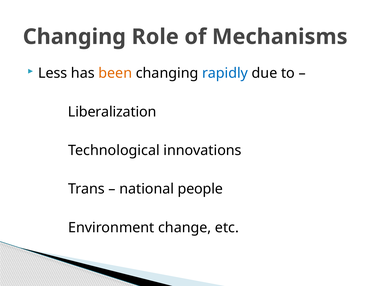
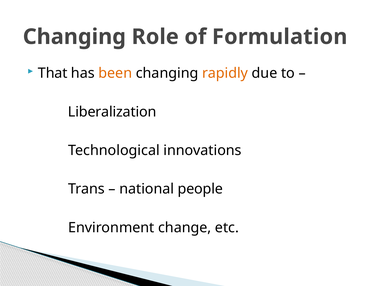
Mechanisms: Mechanisms -> Formulation (280, 37)
Less: Less -> That (53, 73)
rapidly colour: blue -> orange (225, 73)
